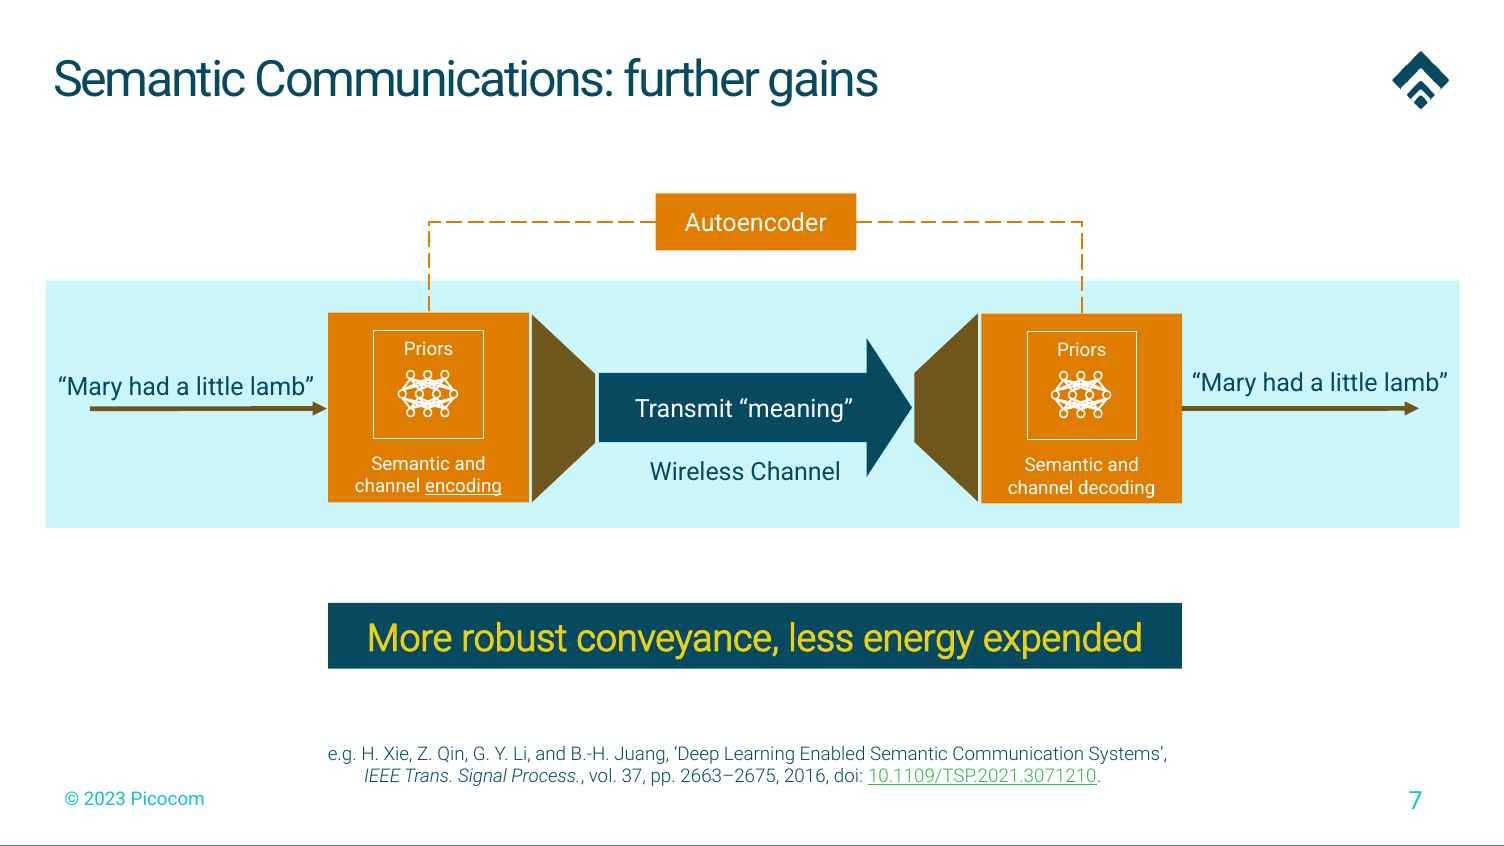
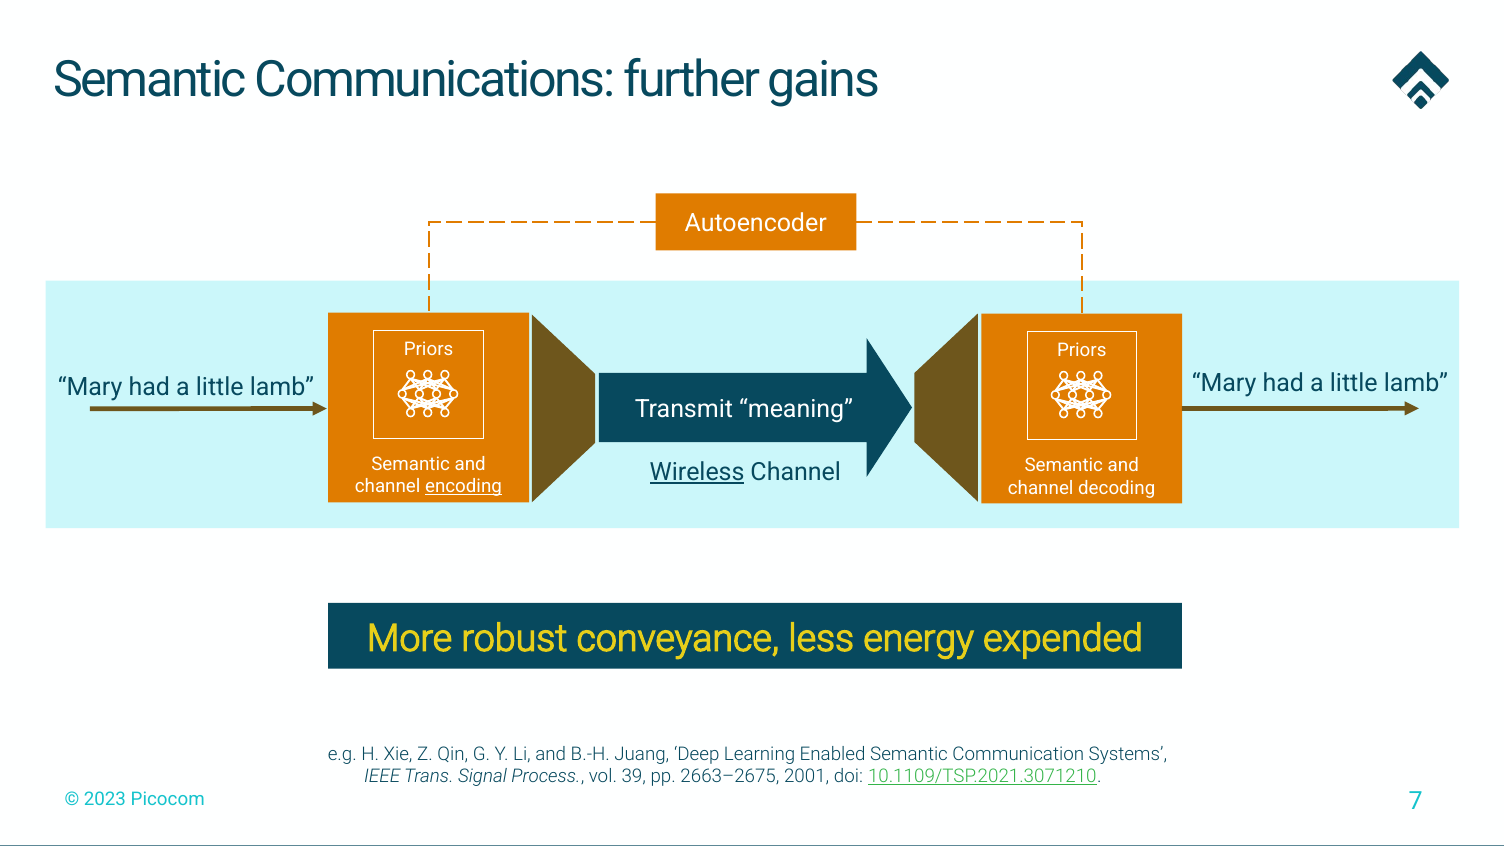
Wireless underline: none -> present (697, 472)
37: 37 -> 39 (634, 776)
2016: 2016 -> 2001 (807, 776)
